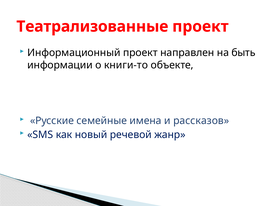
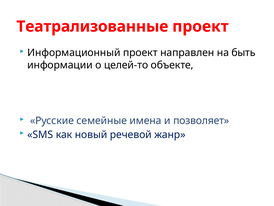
книги-то: книги-то -> целей-то (126, 65)
рассказов: рассказов -> позволяет (201, 120)
